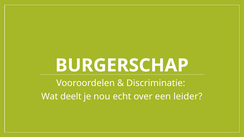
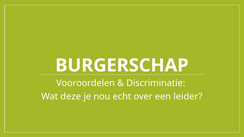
deelt: deelt -> deze (71, 97)
